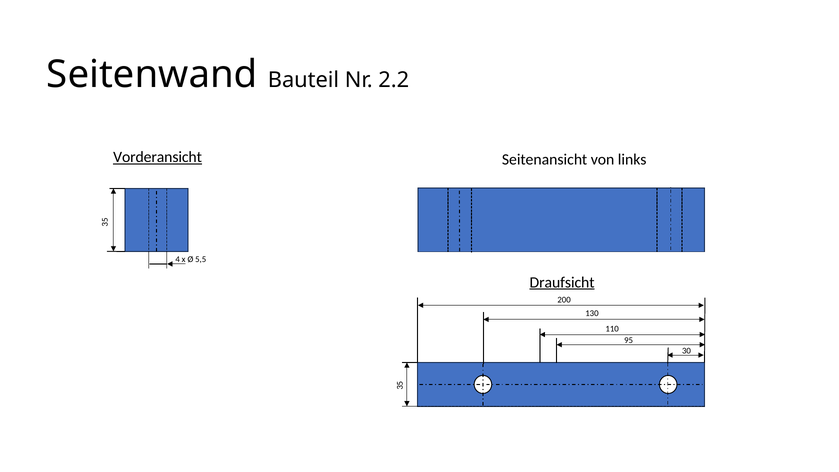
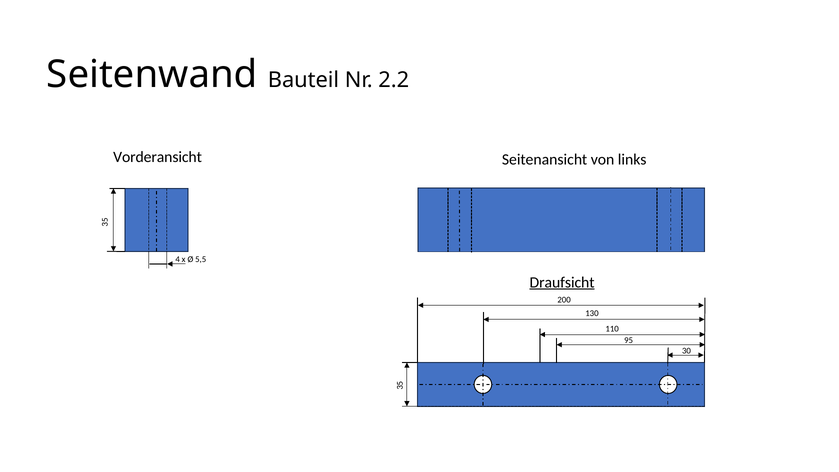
Vorderansicht underline: present -> none (158, 157)
